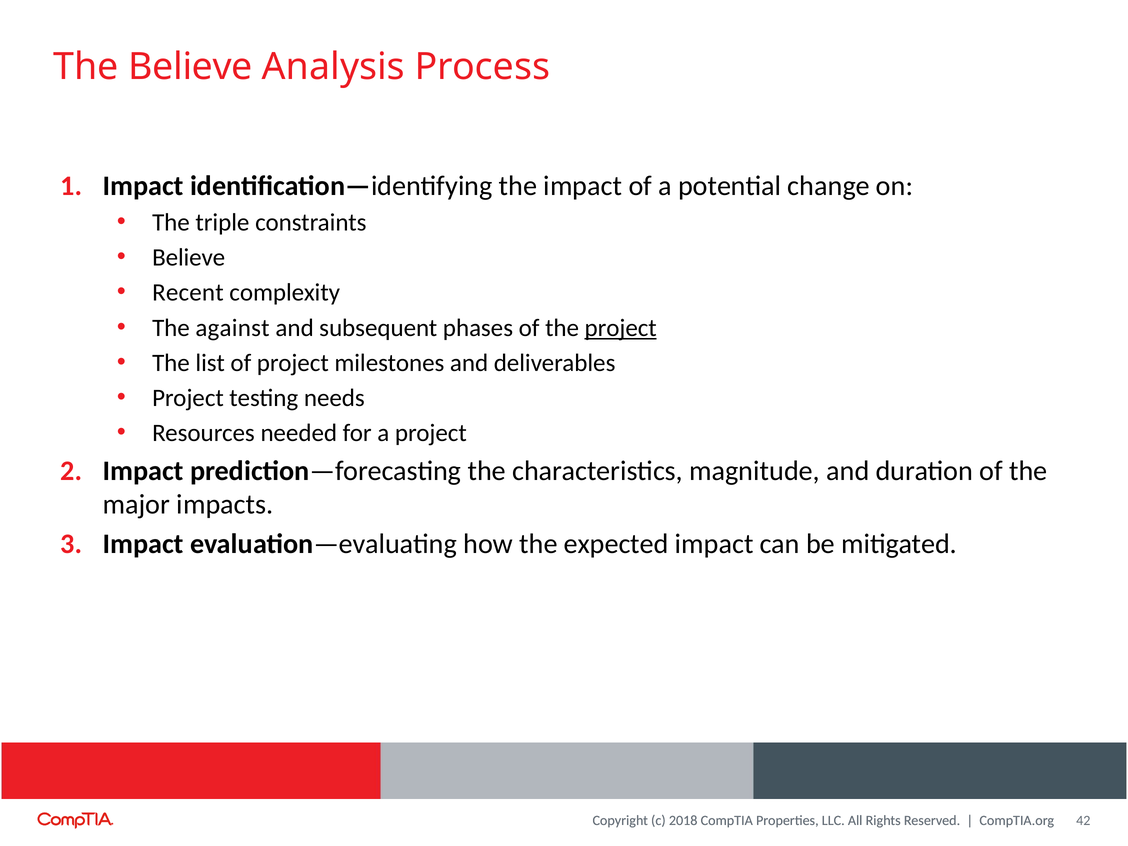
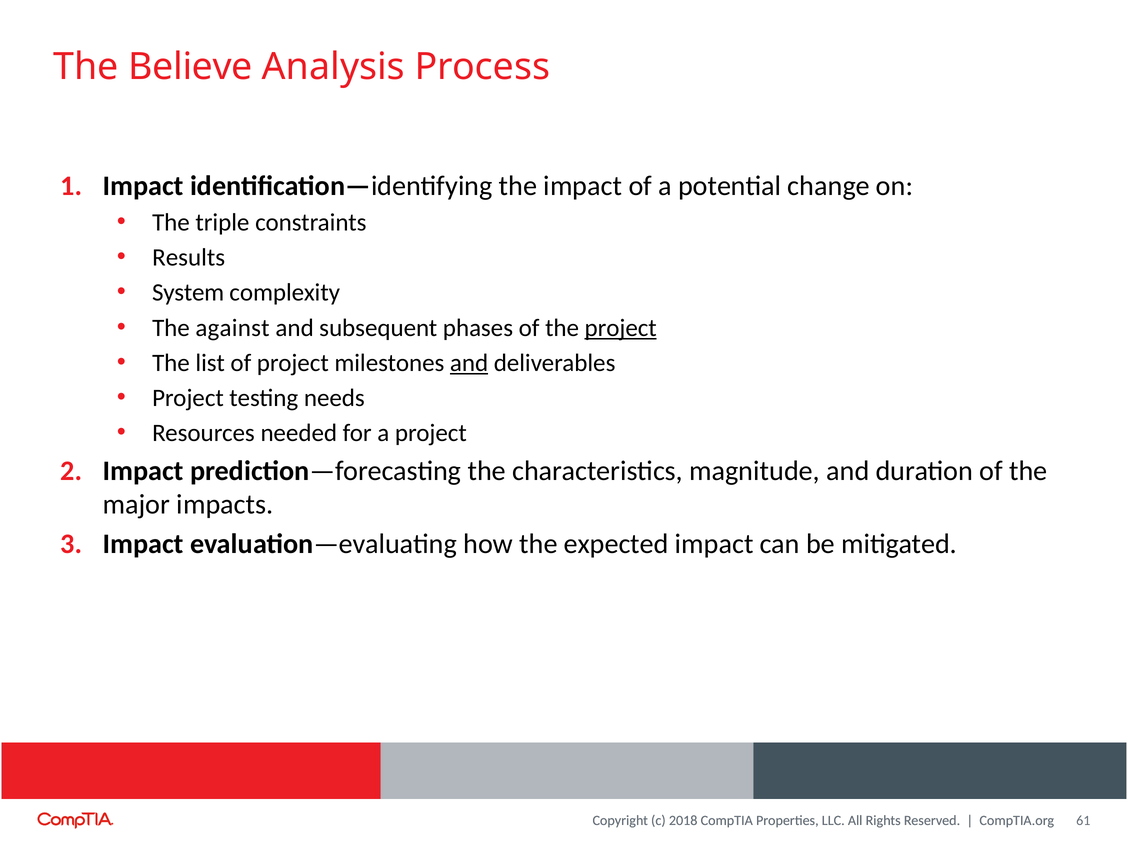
Believe: Believe -> Results (189, 258)
Recent: Recent -> System (188, 293)
and underline: none -> present (469, 363)
42: 42 -> 61 (1083, 820)
